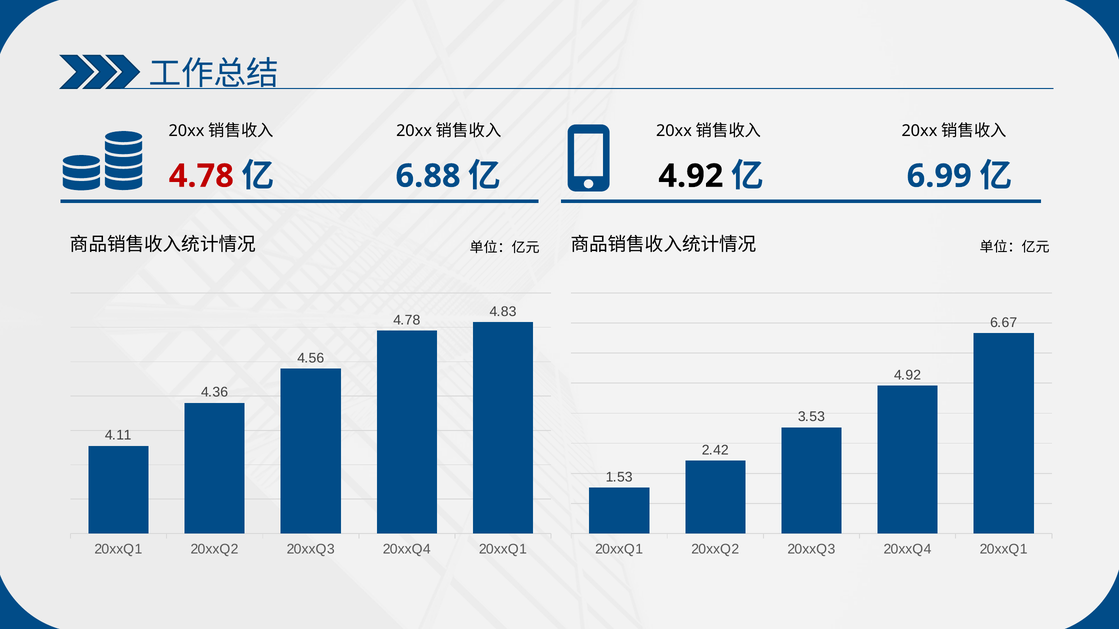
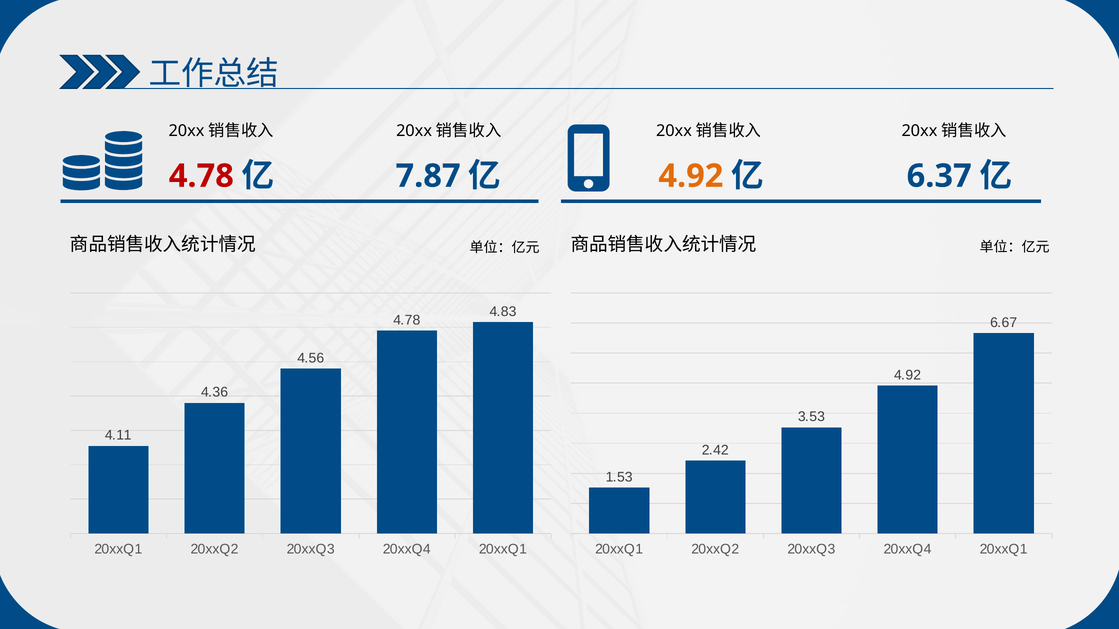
6.88: 6.88 -> 7.87 (428, 176)
4.92 colour: black -> orange (691, 176)
6.99: 6.99 -> 6.37 (939, 176)
